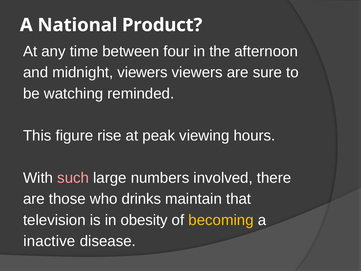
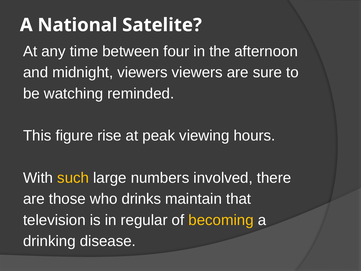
Product: Product -> Satelite (162, 25)
such colour: pink -> yellow (73, 178)
obesity: obesity -> regular (144, 220)
inactive: inactive -> drinking (49, 241)
